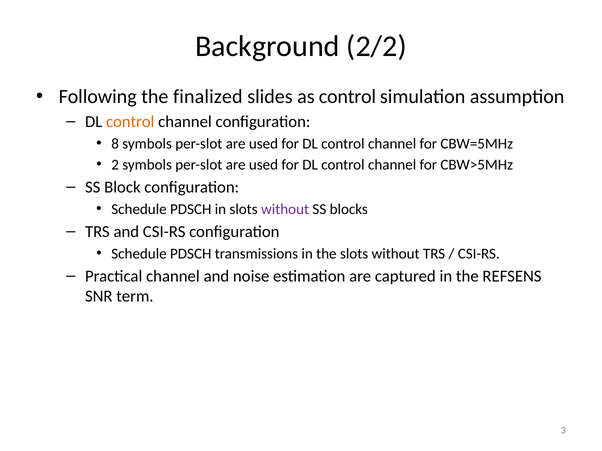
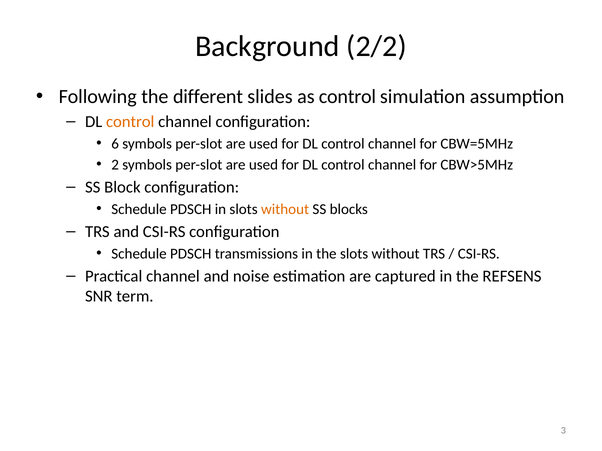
finalized: finalized -> different (208, 97)
8: 8 -> 6 (115, 144)
without colour: purple -> orange (285, 209)
